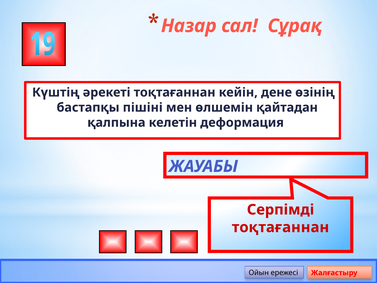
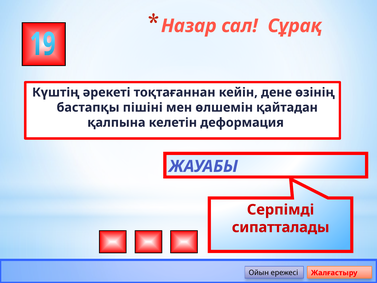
тоқтағаннан: тоқтағаннан -> сипатталады (281, 227)
